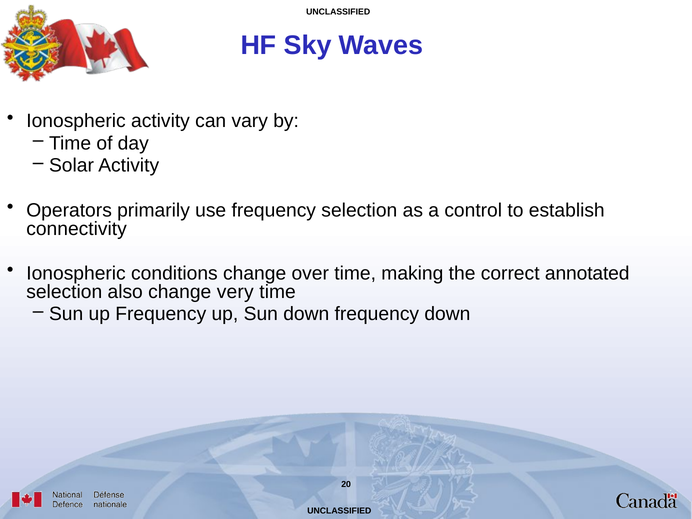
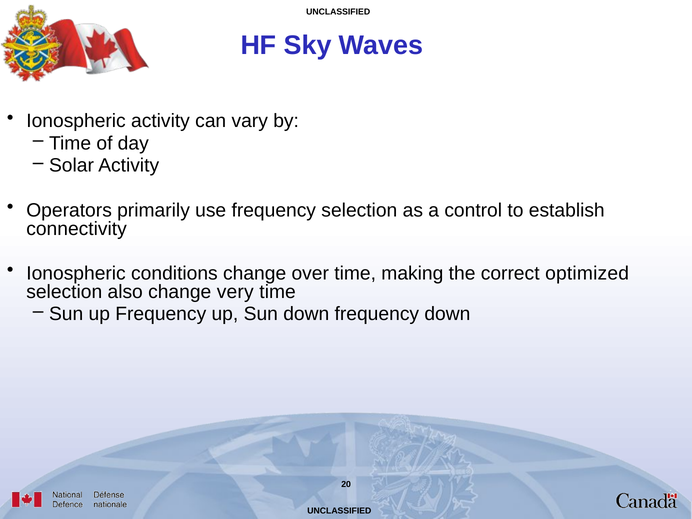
annotated: annotated -> optimized (587, 273)
